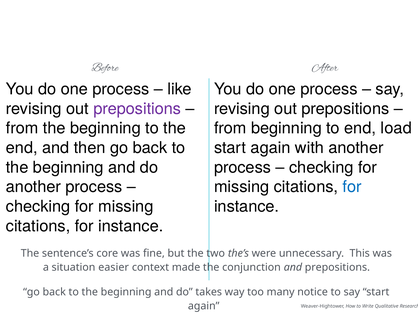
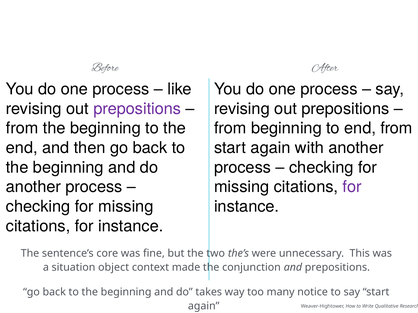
end load: load -> from (396, 128)
for colour: blue -> purple (352, 187)
easier: easier -> object (114, 268)
